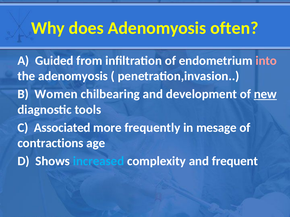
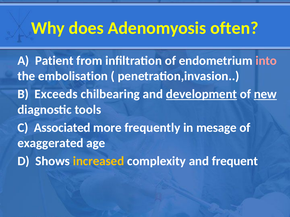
Guided: Guided -> Patient (54, 61)
the adenomyosis: adenomyosis -> embolisation (73, 76)
Women: Women -> Exceeds (56, 94)
development underline: none -> present (201, 94)
contractions: contractions -> exaggerated (50, 143)
increased colour: light blue -> yellow (99, 161)
